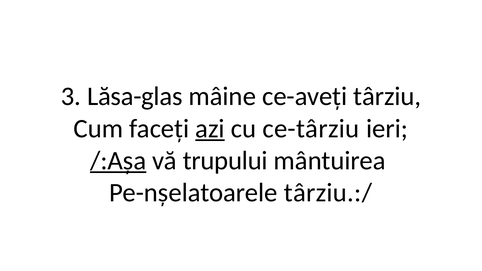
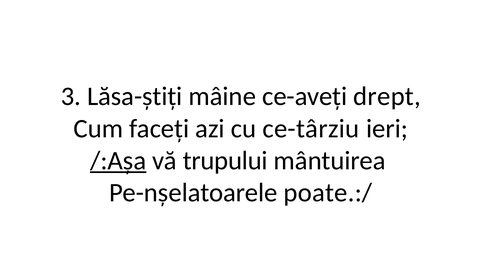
Lăsa-glas: Lăsa-glas -> Lăsa-știți (135, 96)
târziu: târziu -> drept (387, 96)
azi underline: present -> none (210, 129)
târziu.:/: târziu.:/ -> poate.:/ (328, 193)
